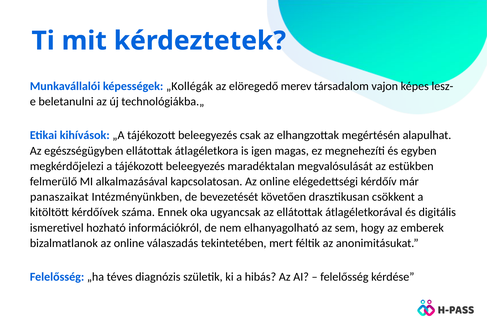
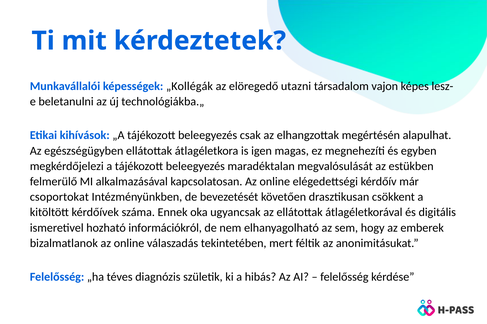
merev: merev -> utazni (296, 86)
panaszaikat: panaszaikat -> csoportokat (59, 197)
